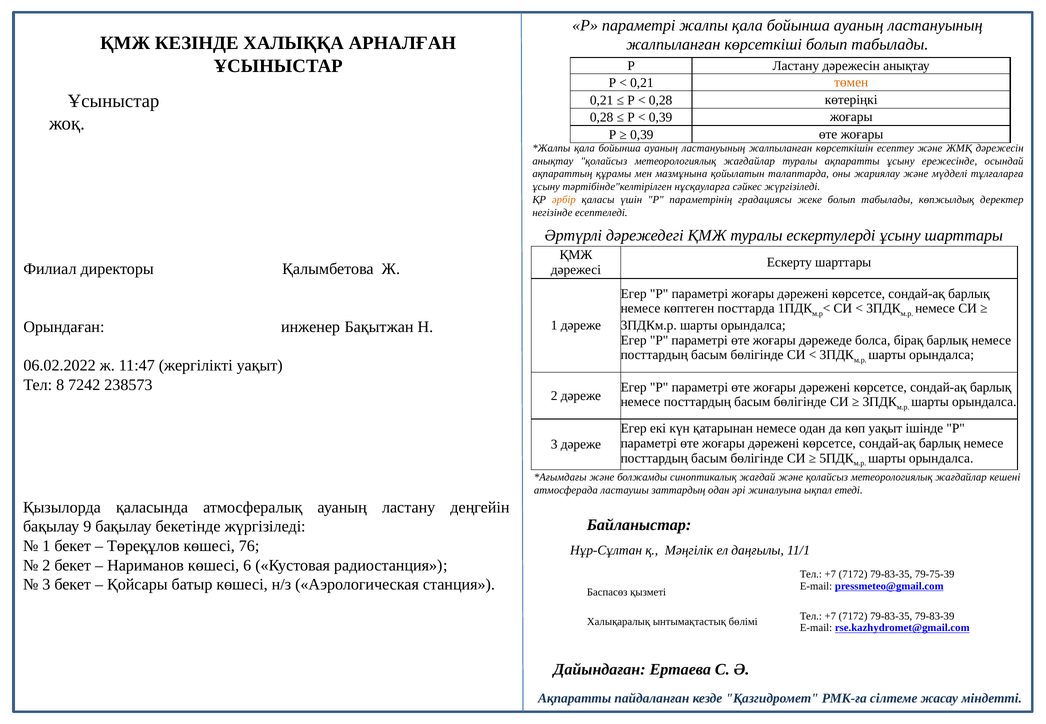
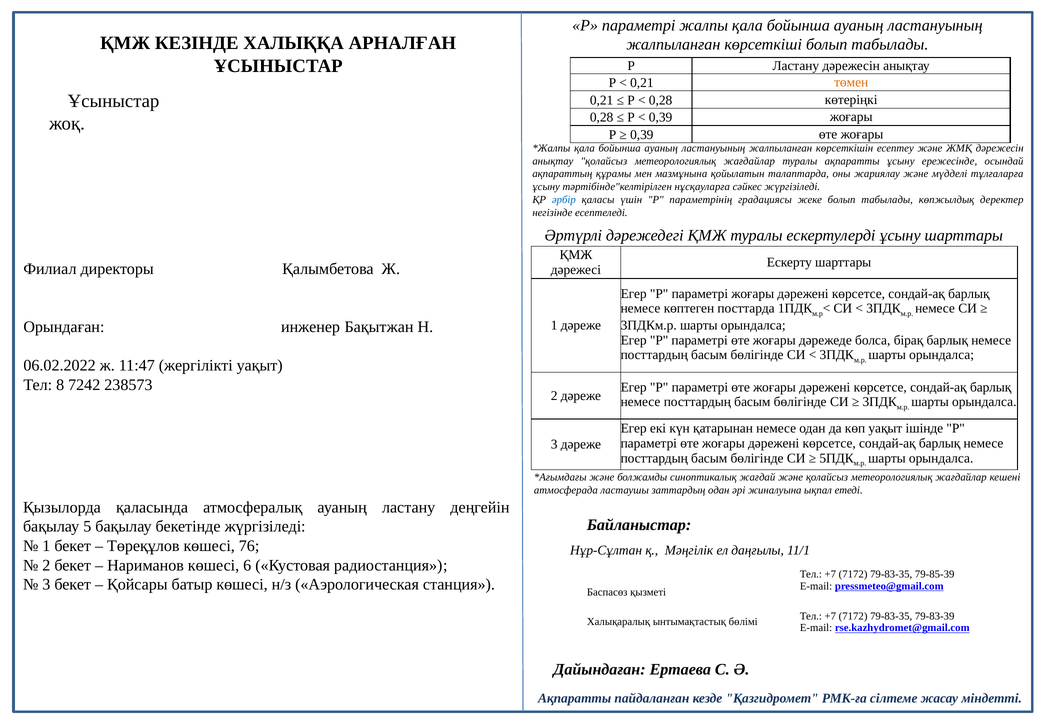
әрбір colour: orange -> blue (564, 200)
9: 9 -> 5 (87, 527)
79-75-39: 79-75-39 -> 79-85-39 (935, 574)
